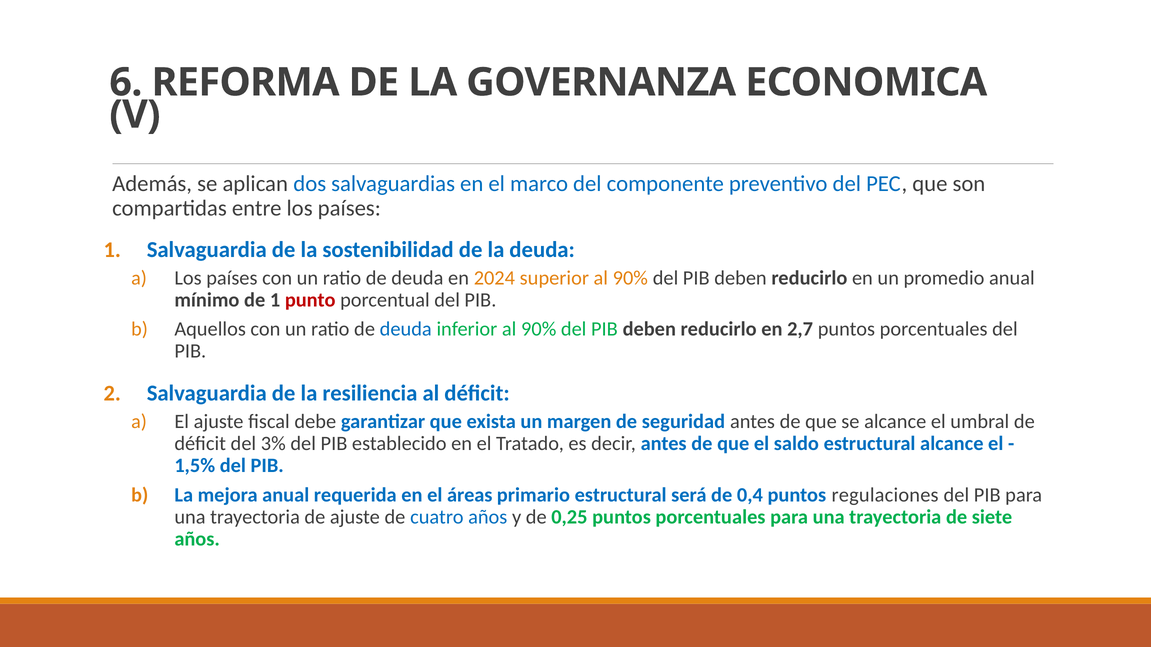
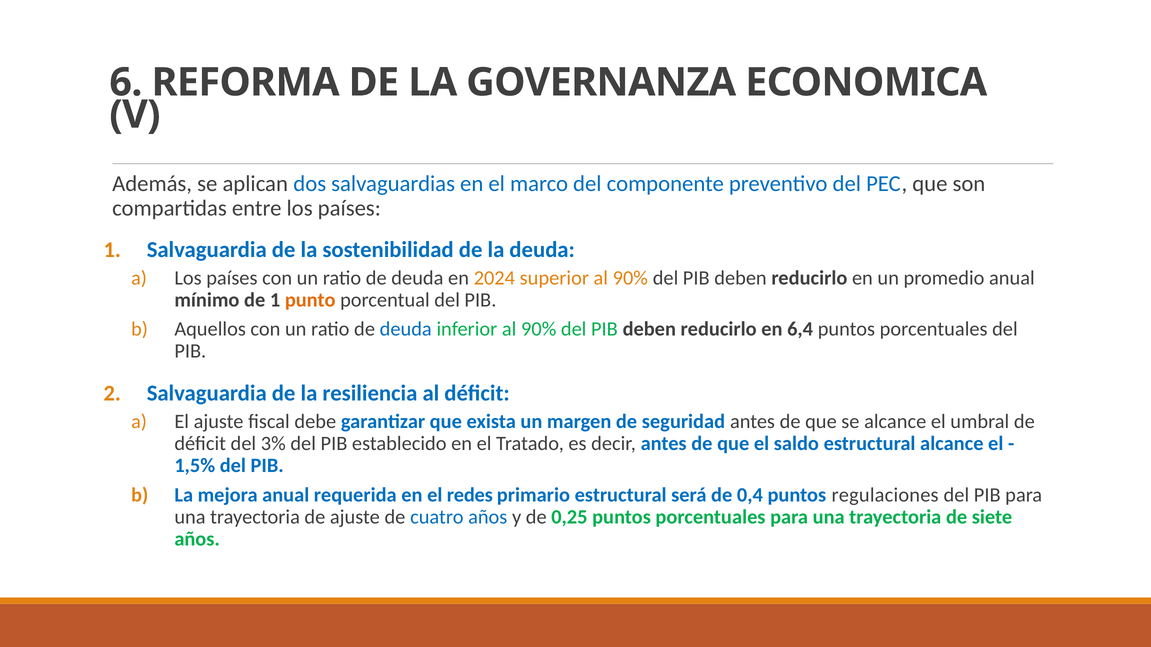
punto colour: red -> orange (310, 300)
2,7: 2,7 -> 6,4 (800, 329)
áreas: áreas -> redes (470, 495)
